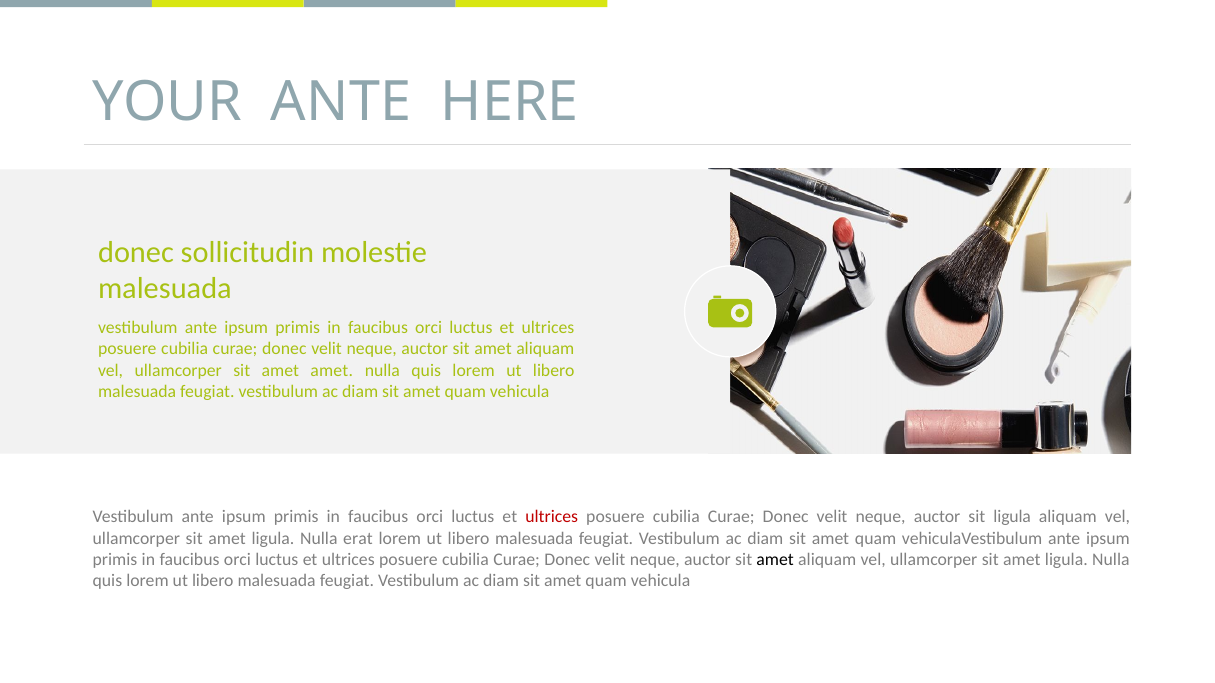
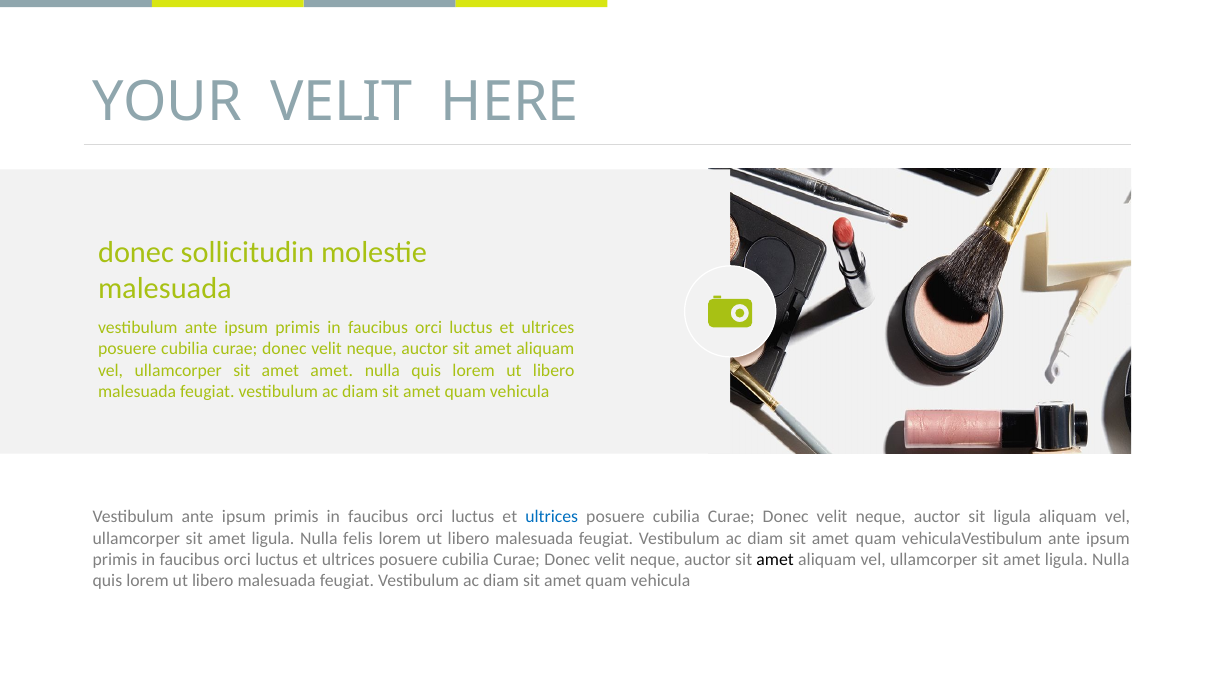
YOUR ANTE: ANTE -> VELIT (342, 102)
ultrices colour: red -> blue (552, 517)
erat: erat -> felis (358, 539)
